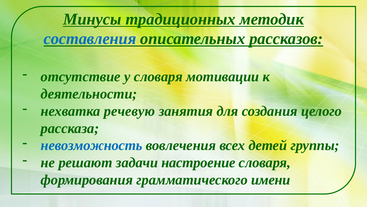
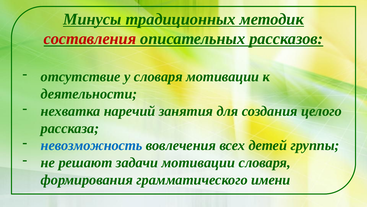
составления colour: blue -> red (90, 39)
речевую: речевую -> наречий (130, 111)
задачи настроение: настроение -> мотивации (198, 162)
